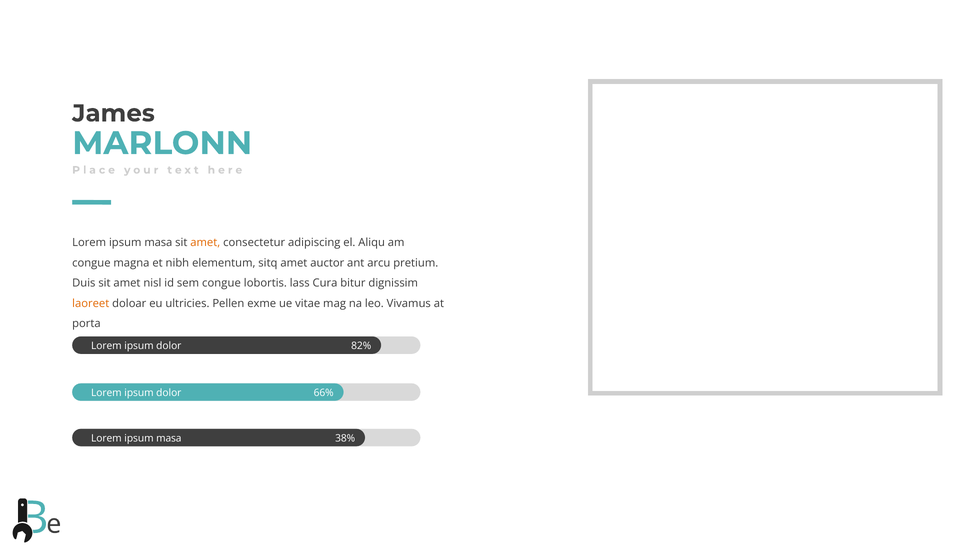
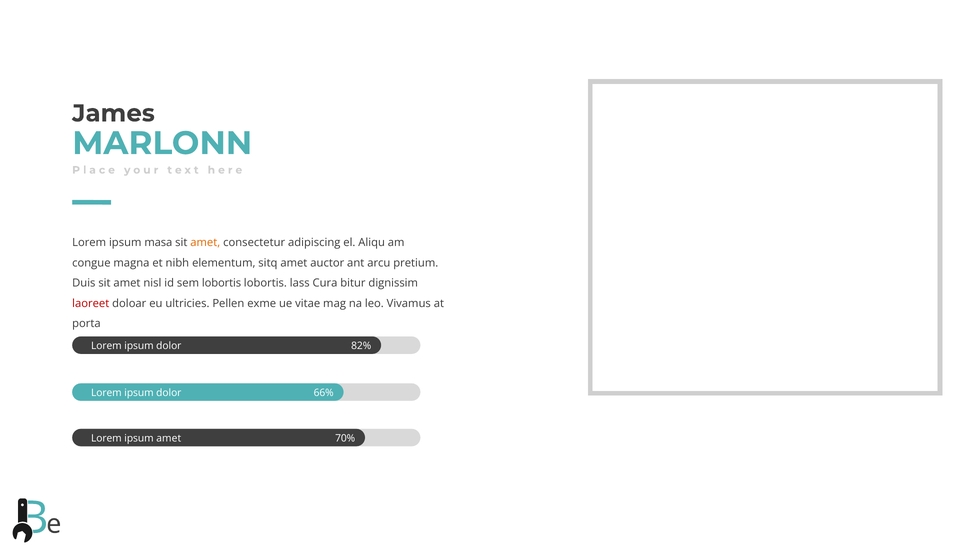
sem congue: congue -> lobortis (222, 283)
laoreet colour: orange -> red (91, 304)
masa: masa -> amet (169, 438)
38%: 38% -> 70% (345, 438)
